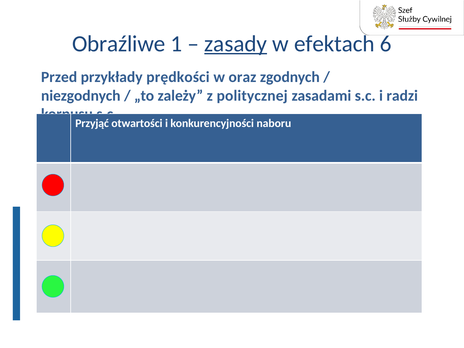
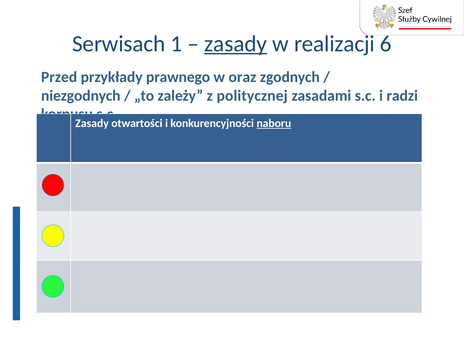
Obraźliwe: Obraźliwe -> Serwisach (119, 44)
efektach: efektach -> realizacji (334, 44)
prędkości: prędkości -> prawnego (178, 77)
Przyjąć: Przyjąć -> Zasady (92, 123)
naboru underline: none -> present (274, 123)
